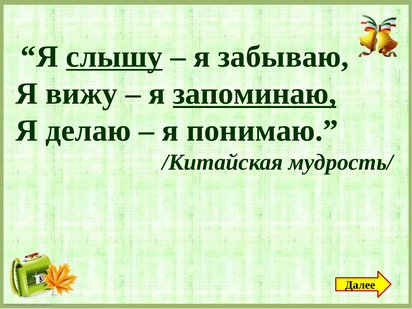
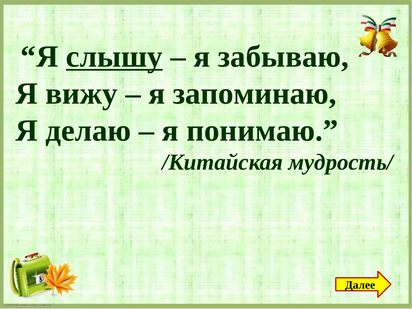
запоминаю underline: present -> none (255, 94)
